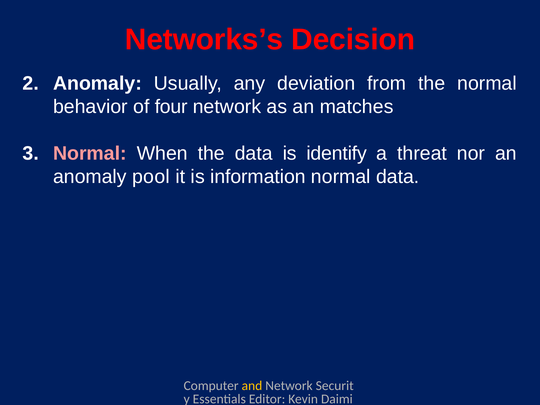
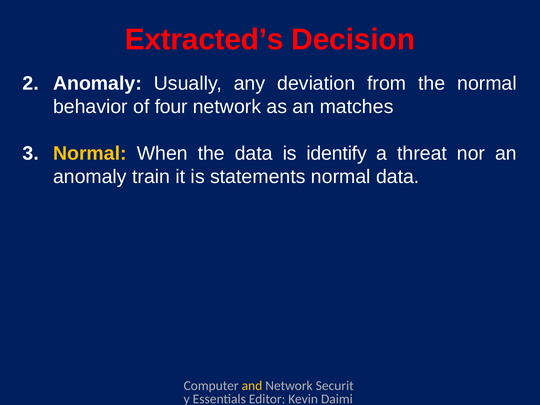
Networks’s: Networks’s -> Extracted’s (204, 40)
Normal colour: pink -> yellow (90, 154)
pool: pool -> train (151, 177)
information: information -> statements (258, 177)
